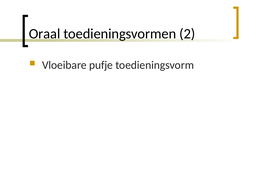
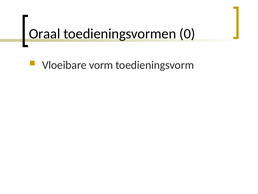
2: 2 -> 0 (187, 34)
pufje: pufje -> vorm (101, 65)
